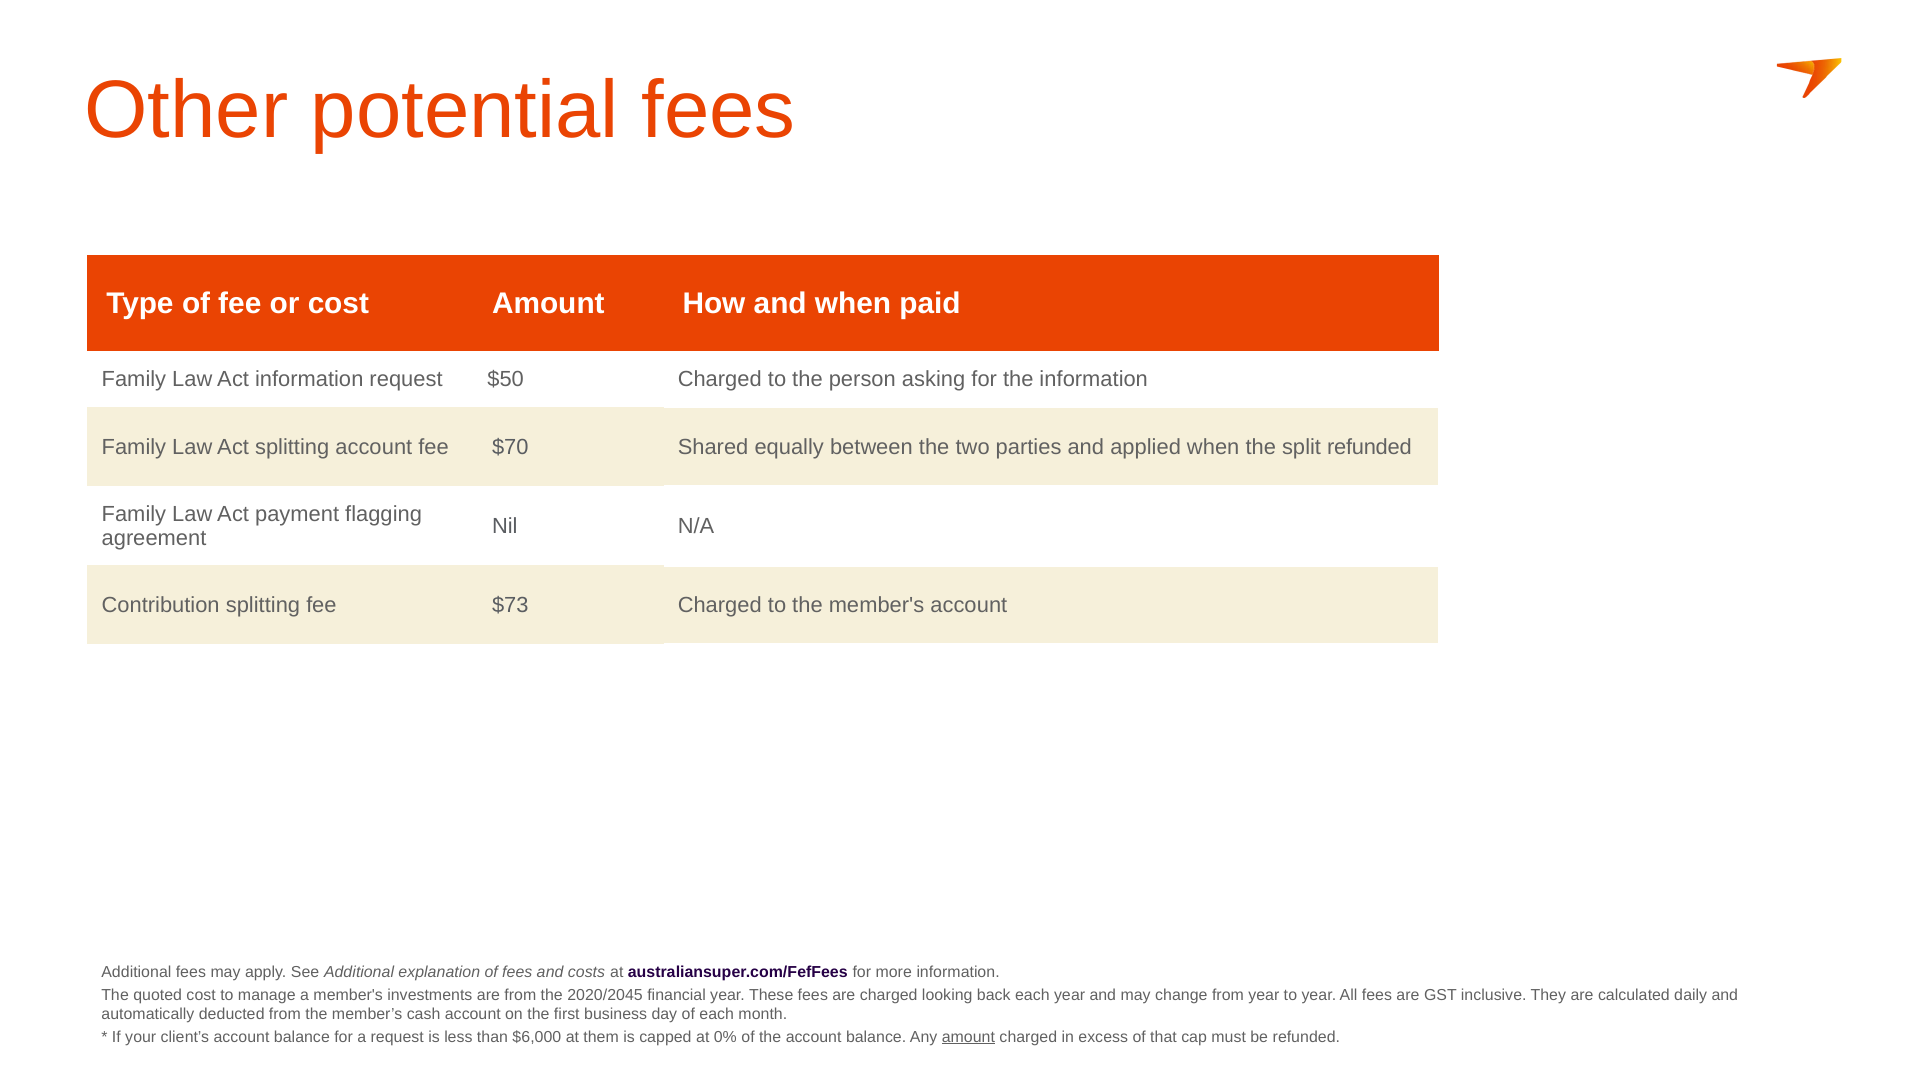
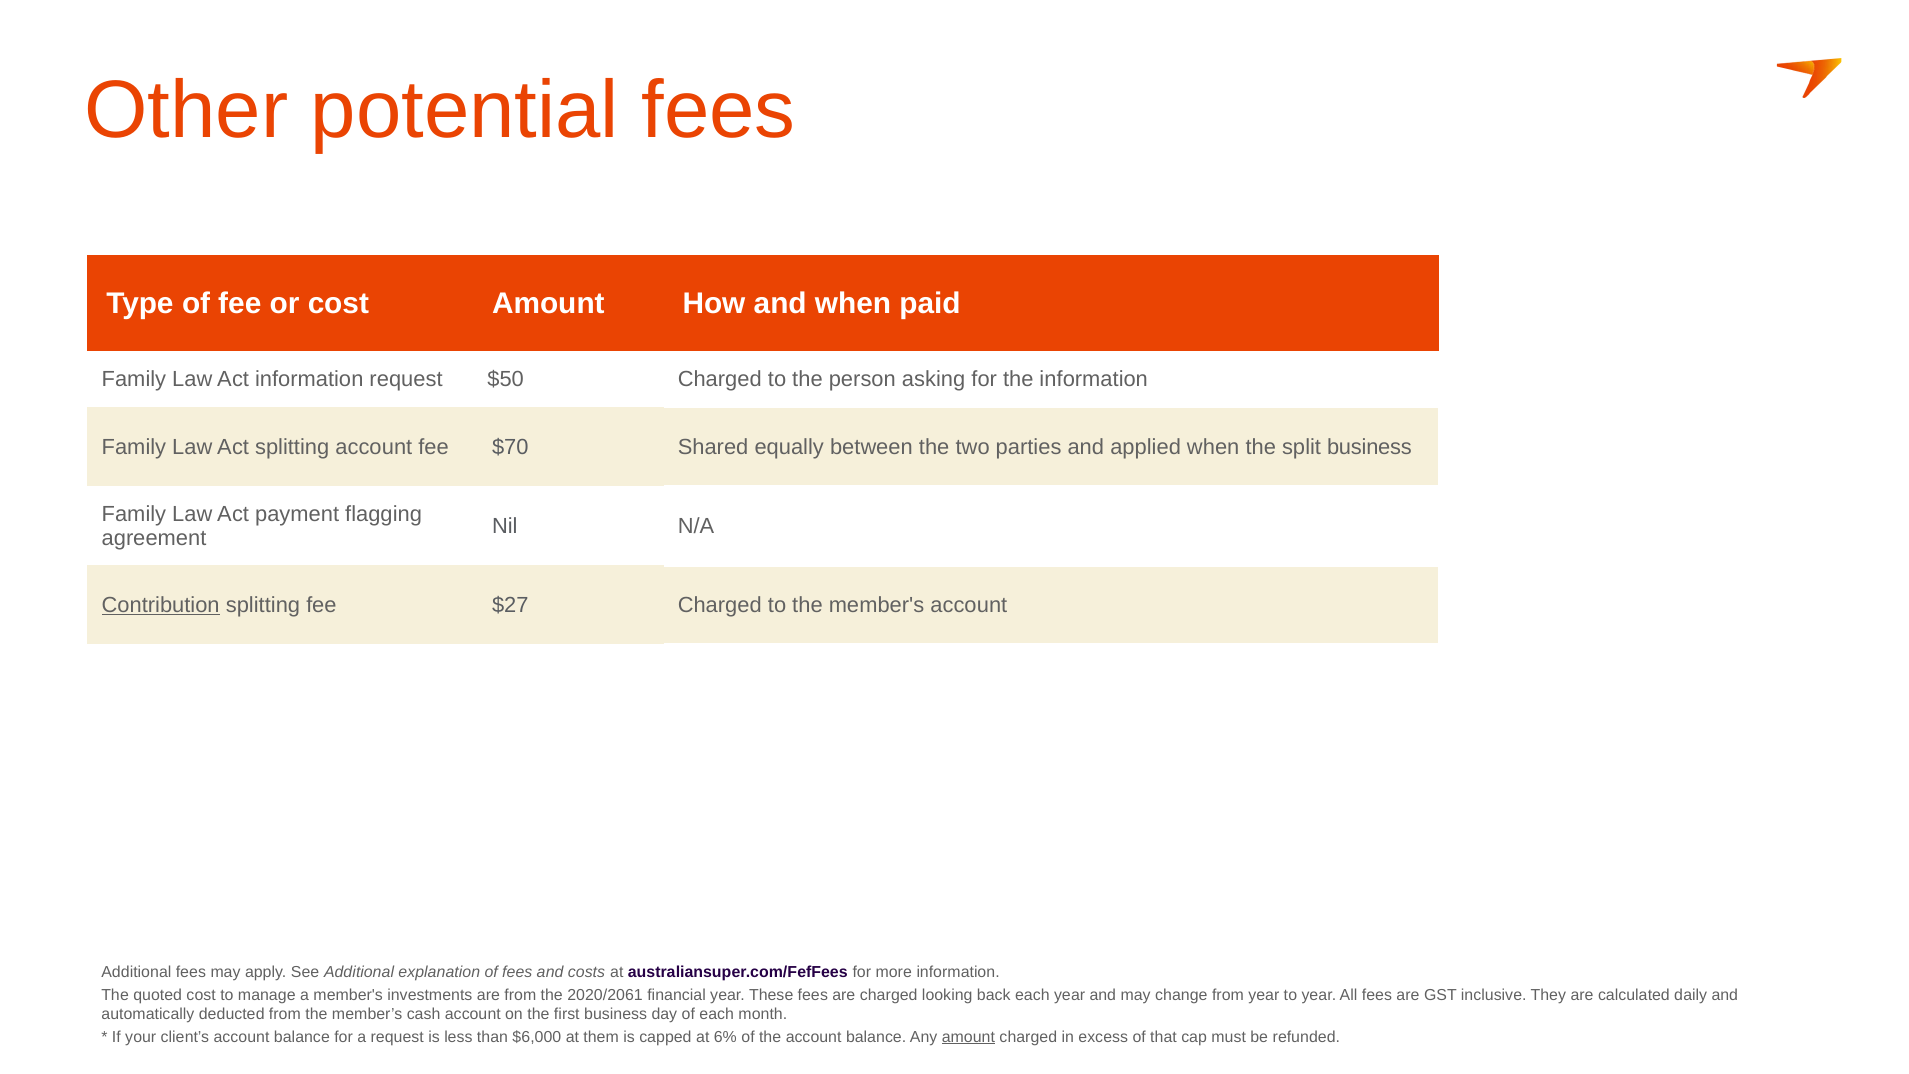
split refunded: refunded -> business (1369, 447)
Contribution underline: none -> present (161, 605)
$73: $73 -> $27 (510, 605)
2020/2045: 2020/2045 -> 2020/2061 (605, 995)
0%: 0% -> 6% (725, 1037)
